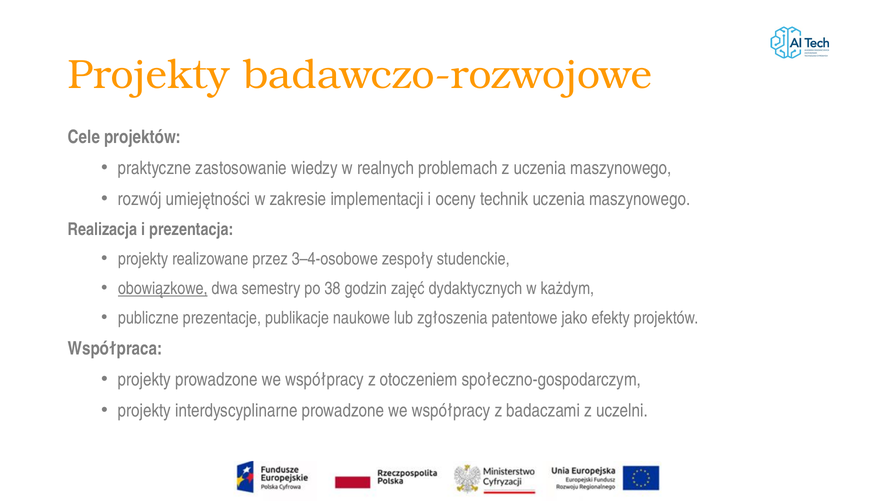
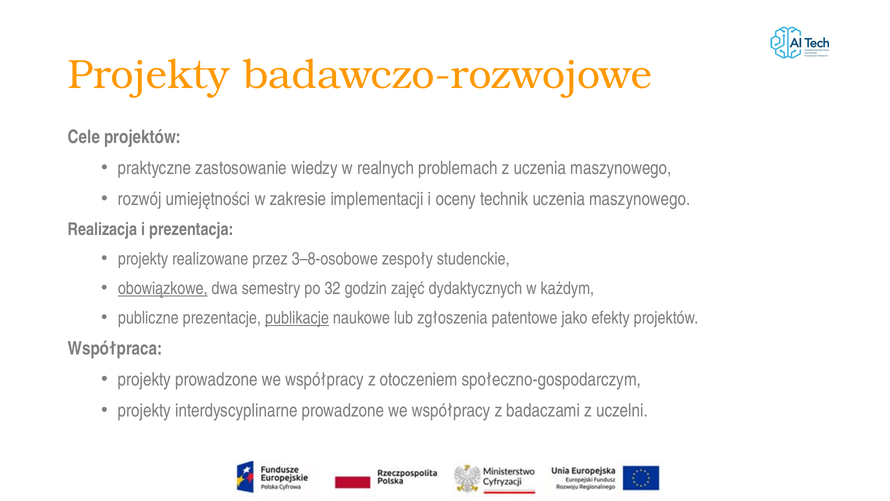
3–4-osobowe: 3–4-osobowe -> 3–8-osobowe (335, 259)
38: 38 -> 32 (332, 288)
publikacje underline: none -> present (297, 318)
